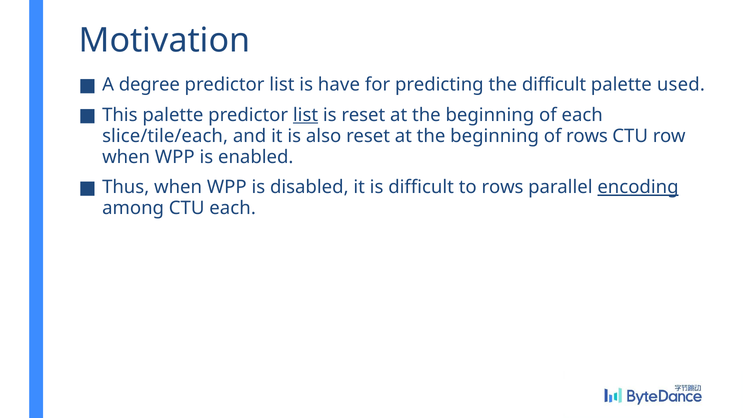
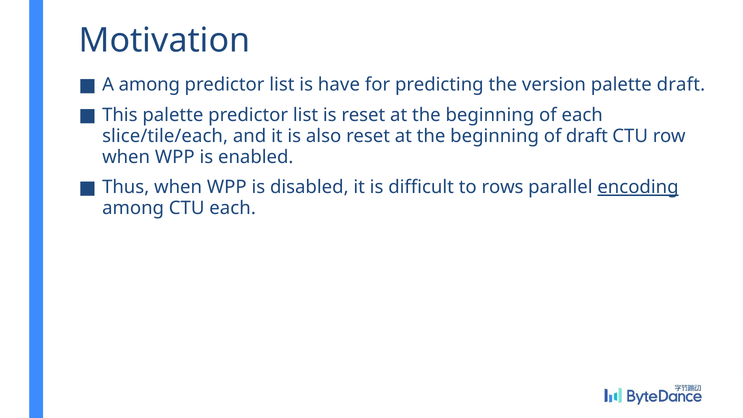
A degree: degree -> among (149, 85)
the difficult: difficult -> version (554, 85)
palette used: used -> draft (681, 85)
list underline: present -> none (306, 115)
of rows: rows -> draft (587, 136)
